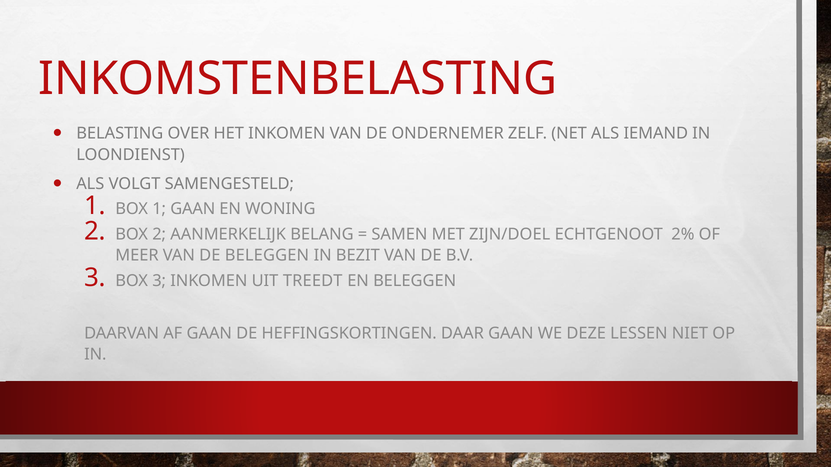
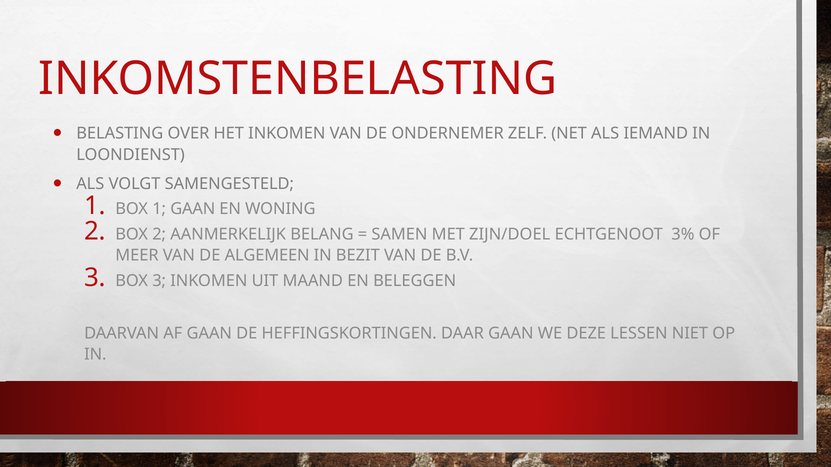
2%: 2% -> 3% (683, 234)
DE BELEGGEN: BELEGGEN -> ALGEMEEN (267, 256)
TREEDT: TREEDT -> MAAND (313, 281)
